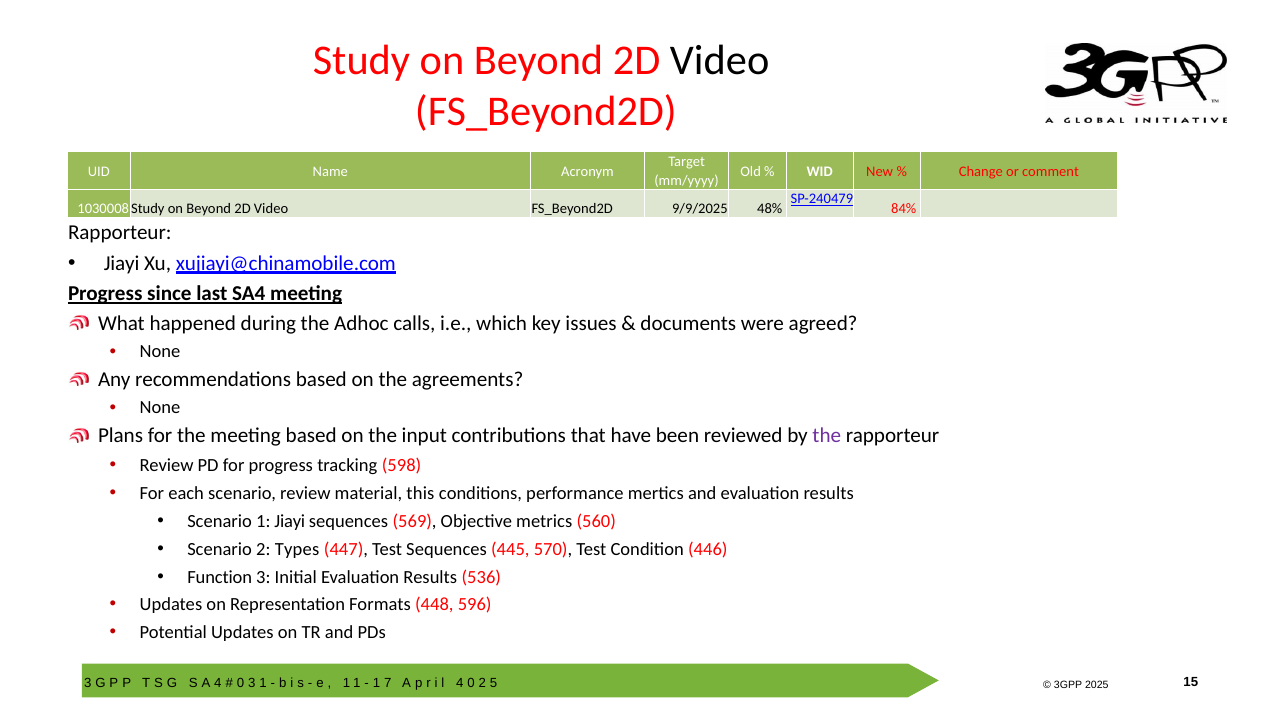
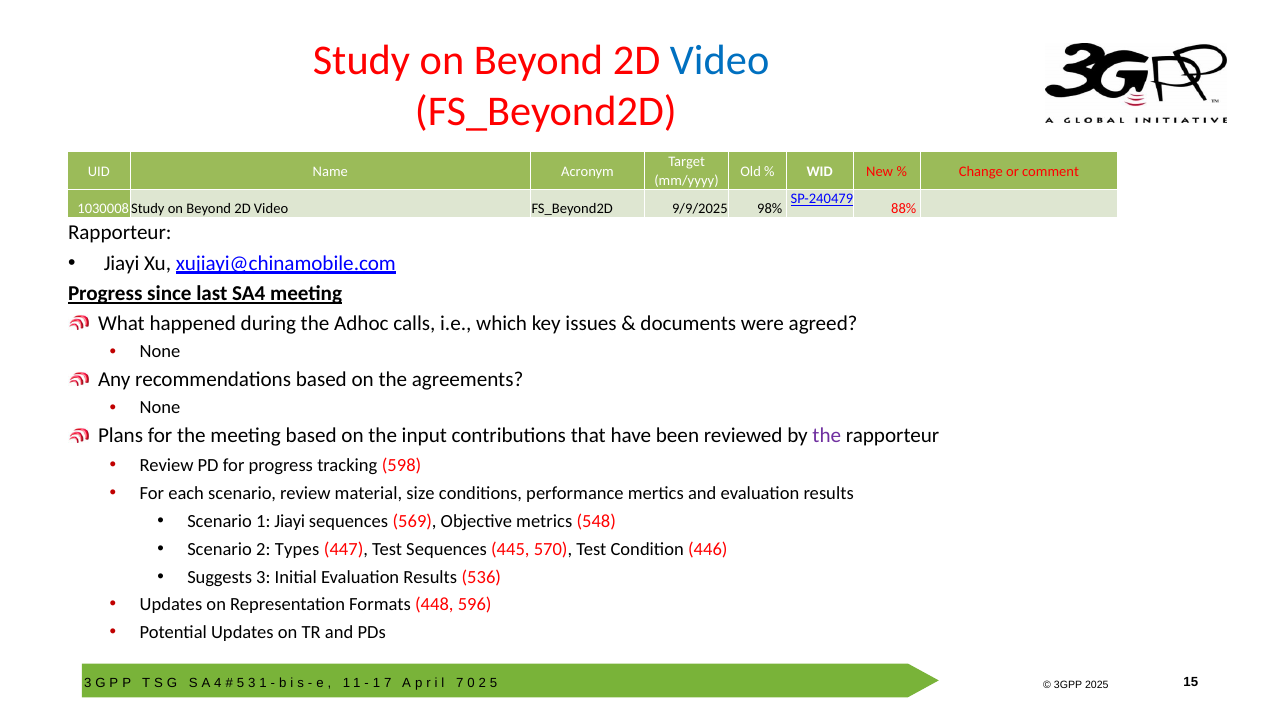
Video colour: black -> blue (720, 61)
48%: 48% -> 98% (770, 209)
84%: 84% -> 88% (904, 209)
this: this -> size (420, 494)
560: 560 -> 548 (596, 522)
Function: Function -> Suggests (220, 577)
0: 0 -> 5 (241, 683)
4: 4 -> 7 (460, 683)
